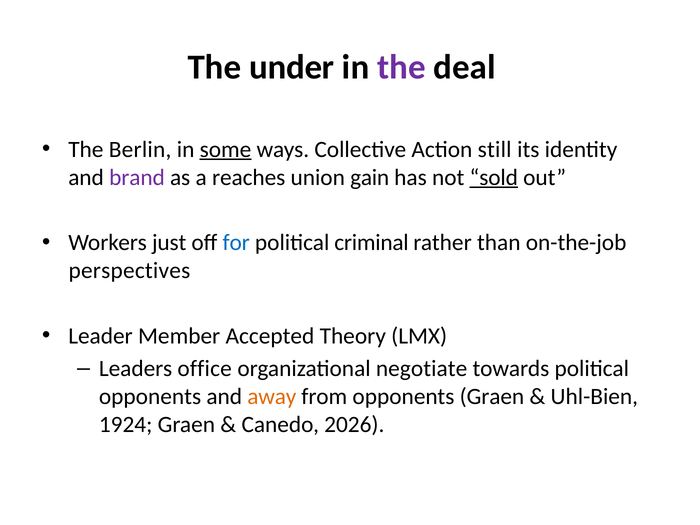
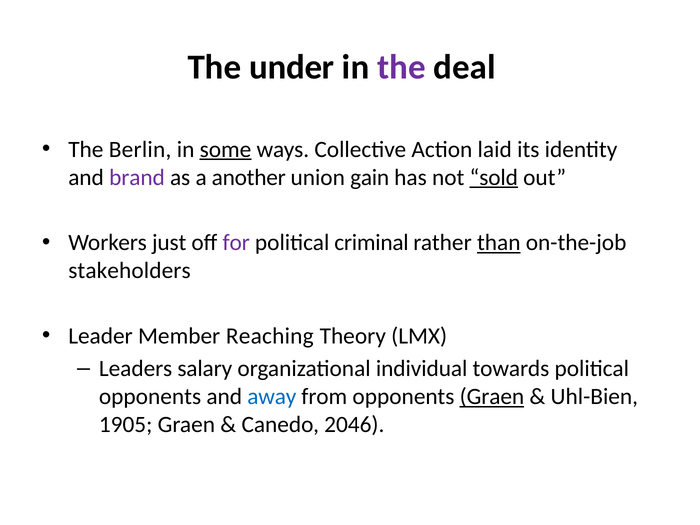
still: still -> laid (495, 149)
reaches: reaches -> another (249, 177)
for colour: blue -> purple (236, 243)
than underline: none -> present (499, 243)
perspectives: perspectives -> stakeholders (129, 271)
Accepted: Accepted -> Reaching (270, 336)
office: office -> salary (205, 369)
negotiate: negotiate -> individual (422, 369)
away colour: orange -> blue (272, 397)
Graen underline: none -> present (492, 397)
1924: 1924 -> 1905 (126, 425)
2026: 2026 -> 2046 (354, 425)
